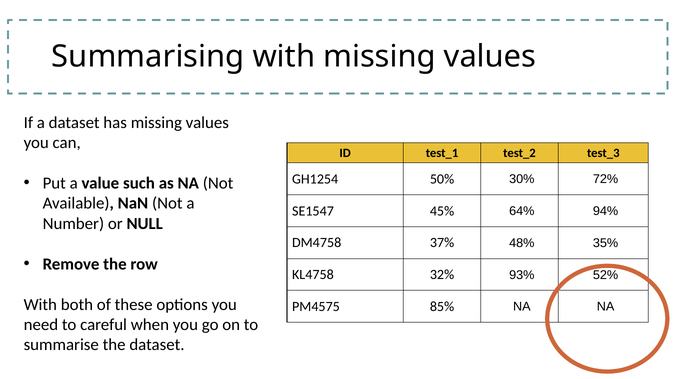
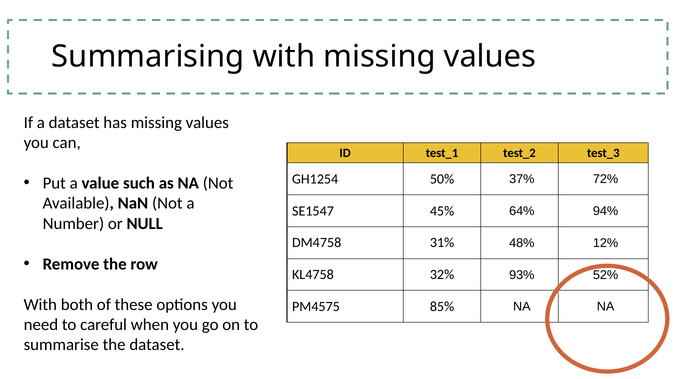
30%: 30% -> 37% (522, 180)
37%: 37% -> 31% (442, 243)
35%: 35% -> 12% (606, 243)
